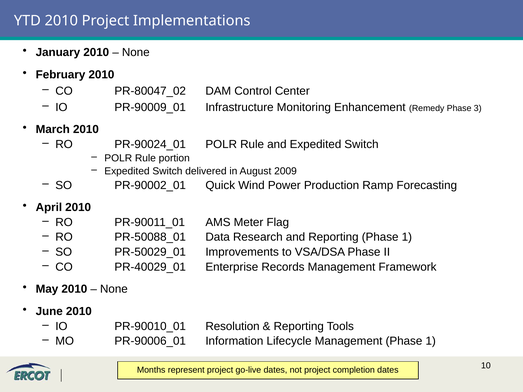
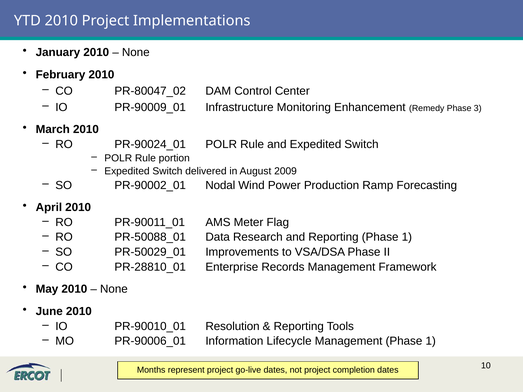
Quick: Quick -> Nodal (220, 185)
PR-40029_01: PR-40029_01 -> PR-28810_01 (150, 267)
